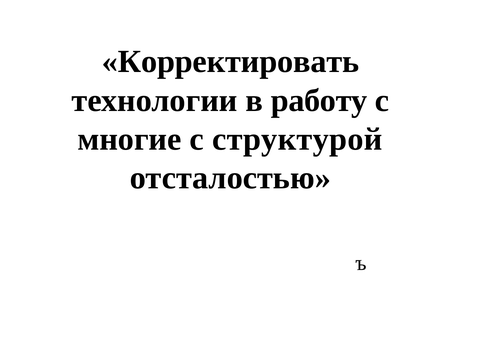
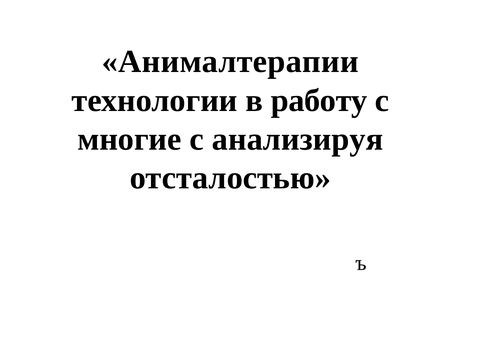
Корректировать: Корректировать -> Анималтерапии (230, 62)
структурой: структурой -> анализируя (298, 139)
